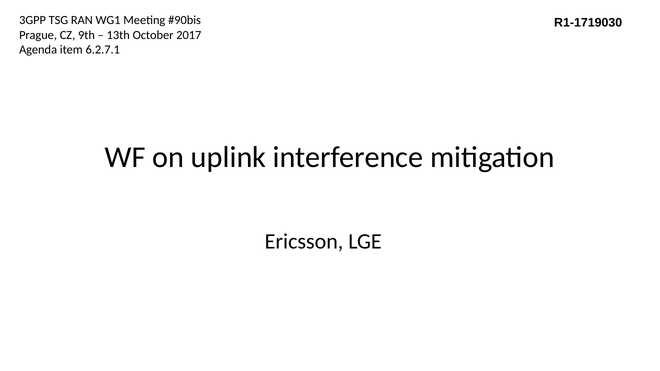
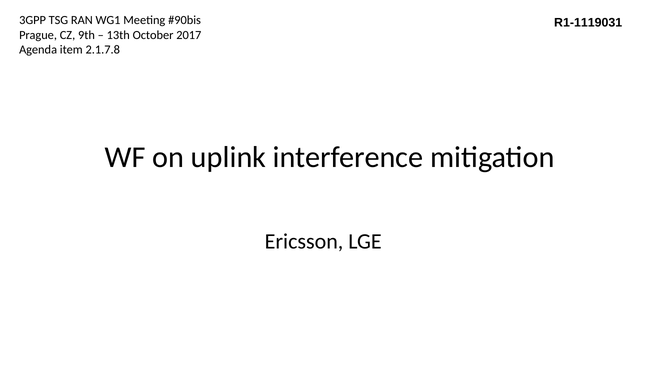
R1-1719030: R1-1719030 -> R1-1119031 (588, 23)
6.2.7.1: 6.2.7.1 -> 2.1.7.8 (103, 50)
